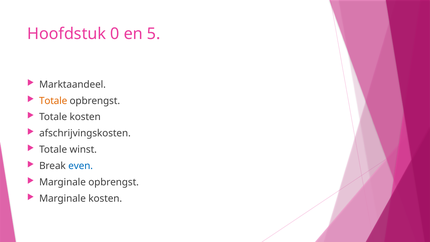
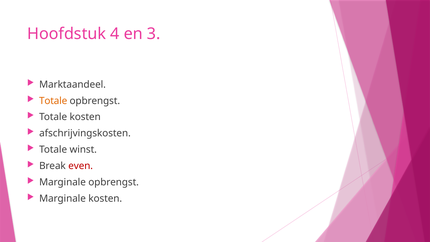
0: 0 -> 4 (115, 34)
5: 5 -> 3 (154, 34)
even colour: blue -> red (81, 166)
